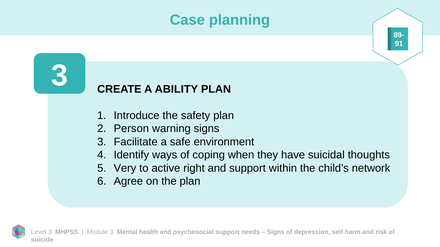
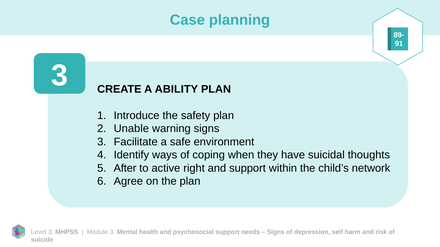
Person: Person -> Unable (131, 129)
Very: Very -> After (125, 169)
